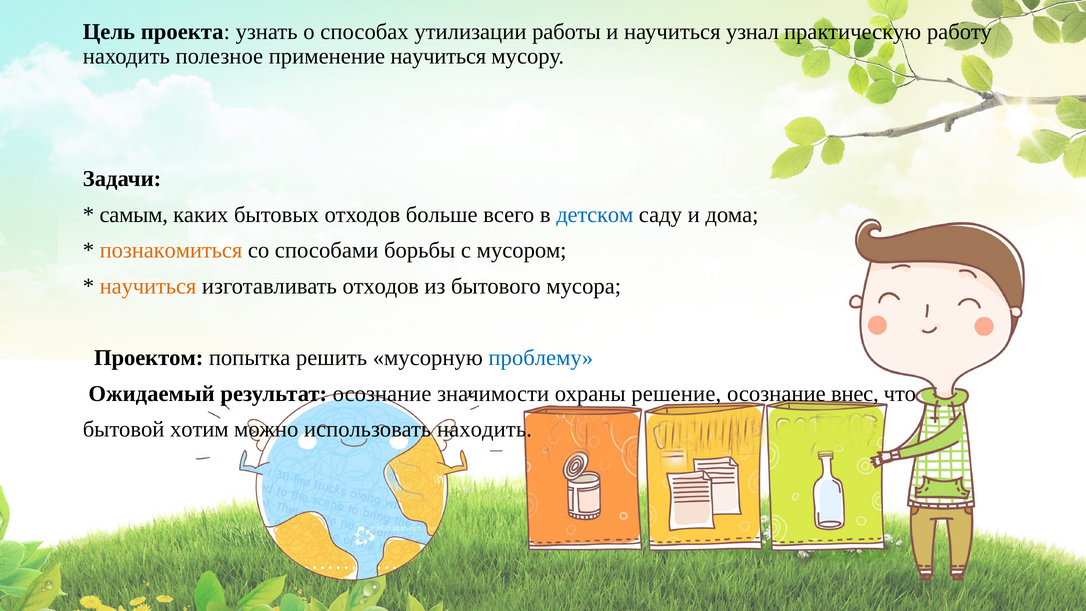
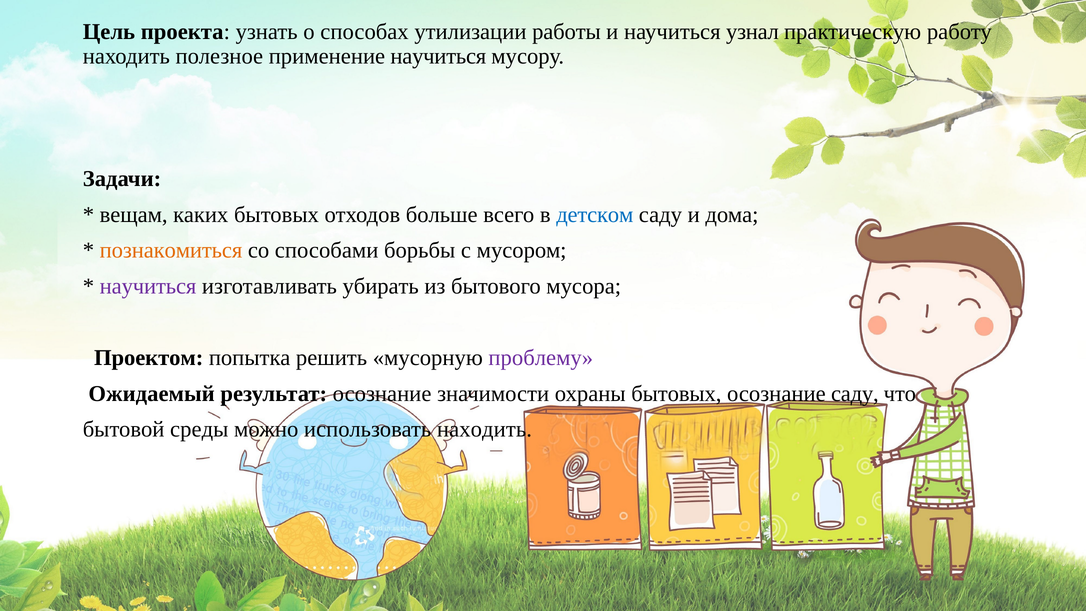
самым: самым -> вещам (134, 215)
научиться colour: orange -> purple (148, 286)
изготавливать отходов: отходов -> убирать (381, 286)
проблему colour: blue -> purple (541, 358)
охраны решение: решение -> бытовых (676, 394)
осознание внес: внес -> саду (855, 394)
хотим: хотим -> среды (199, 429)
